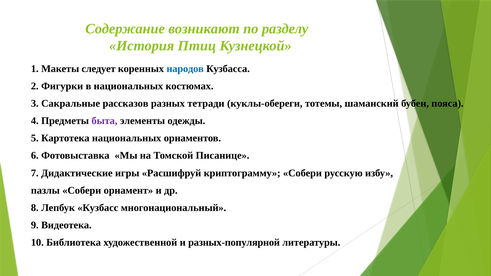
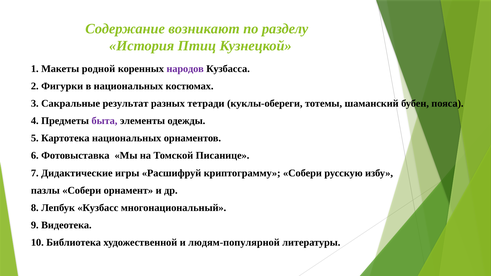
следует: следует -> родной (98, 69)
народов colour: blue -> purple (185, 69)
рассказов: рассказов -> результат (126, 104)
разных-популярной: разных-популярной -> людям-популярной (234, 243)
